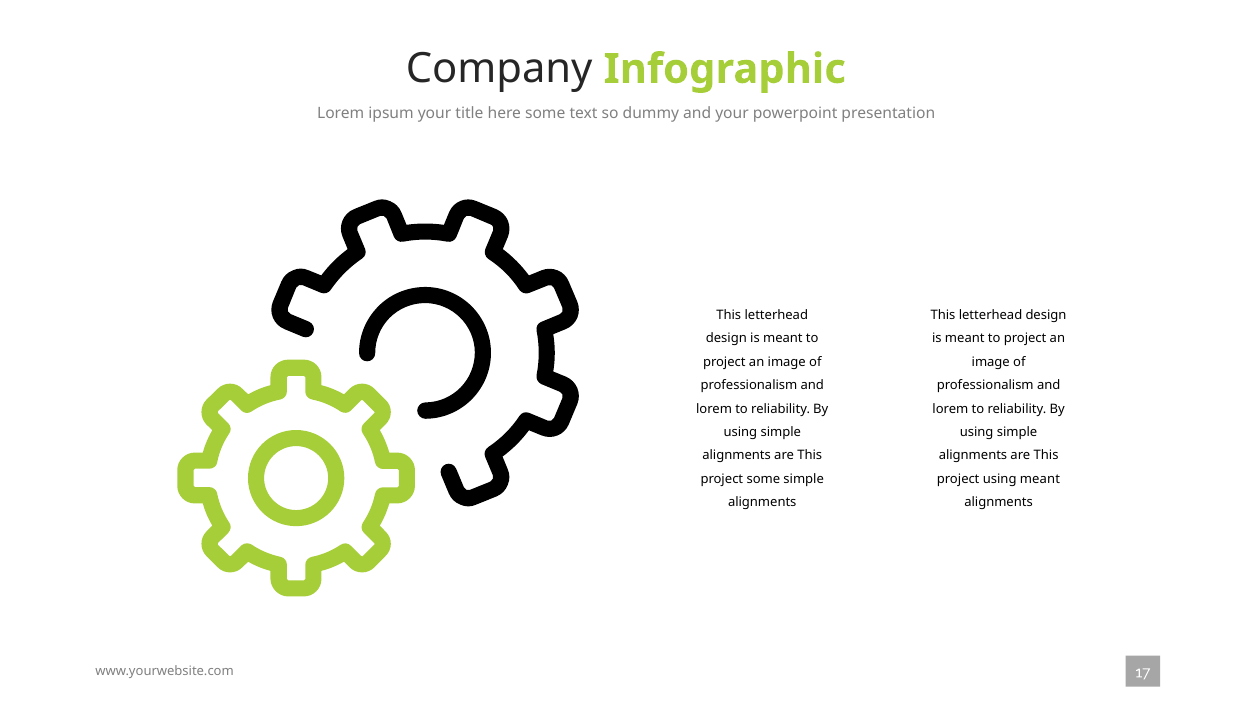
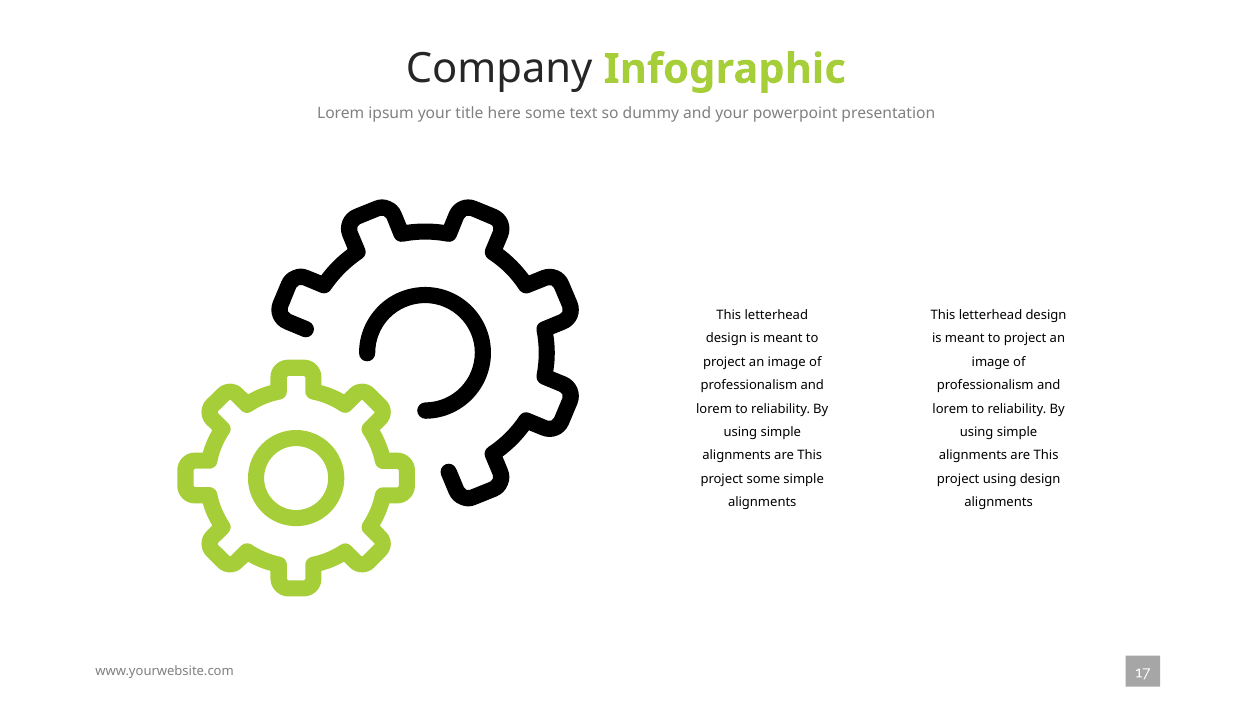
using meant: meant -> design (1040, 479)
